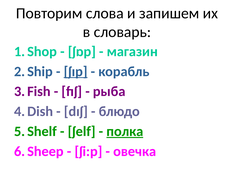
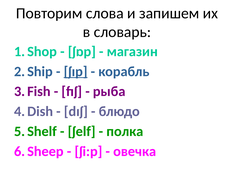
полка underline: present -> none (125, 132)
